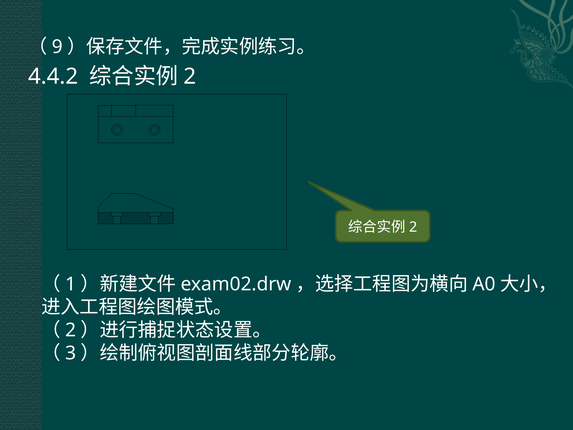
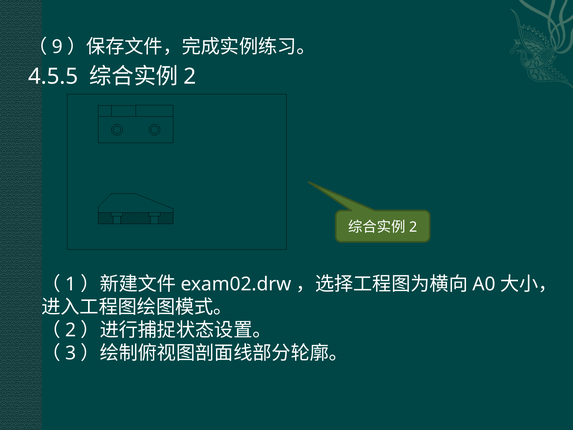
4.4.2: 4.4.2 -> 4.5.5 (53, 76)
